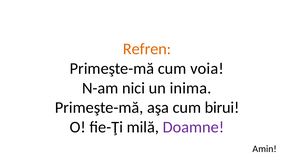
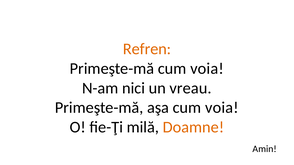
inima: inima -> vreau (191, 88)
aşa cum birui: birui -> voia (222, 108)
Doamne colour: purple -> orange (193, 127)
